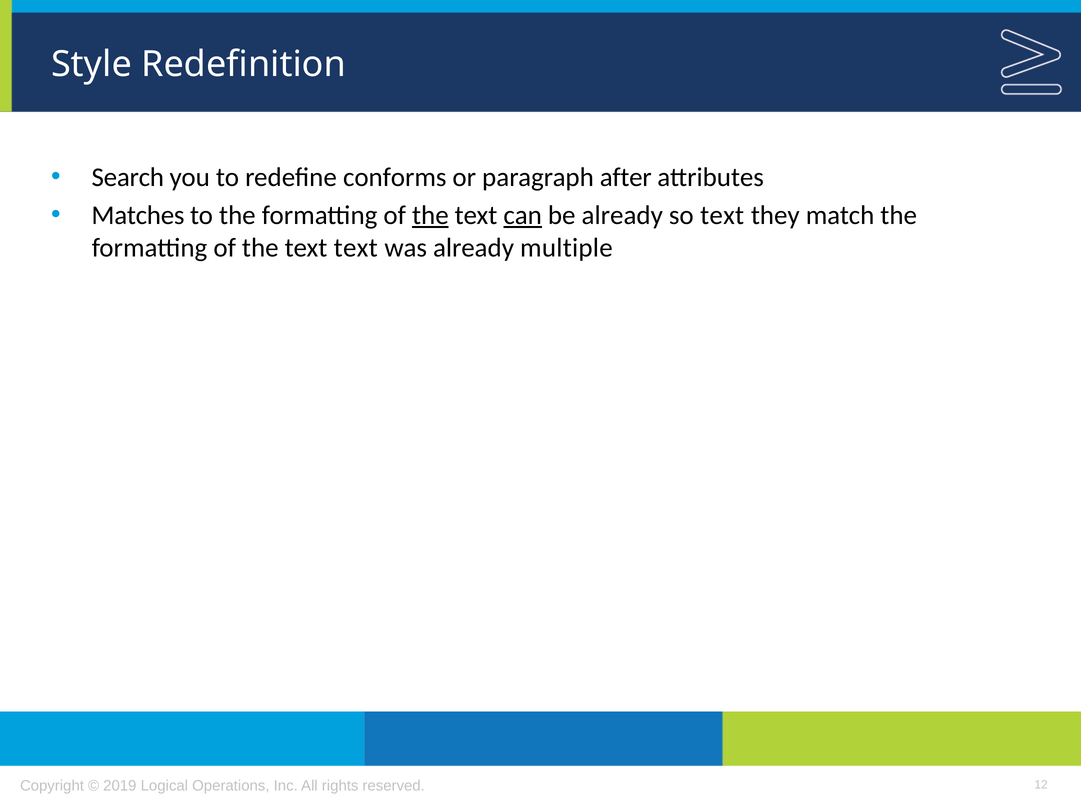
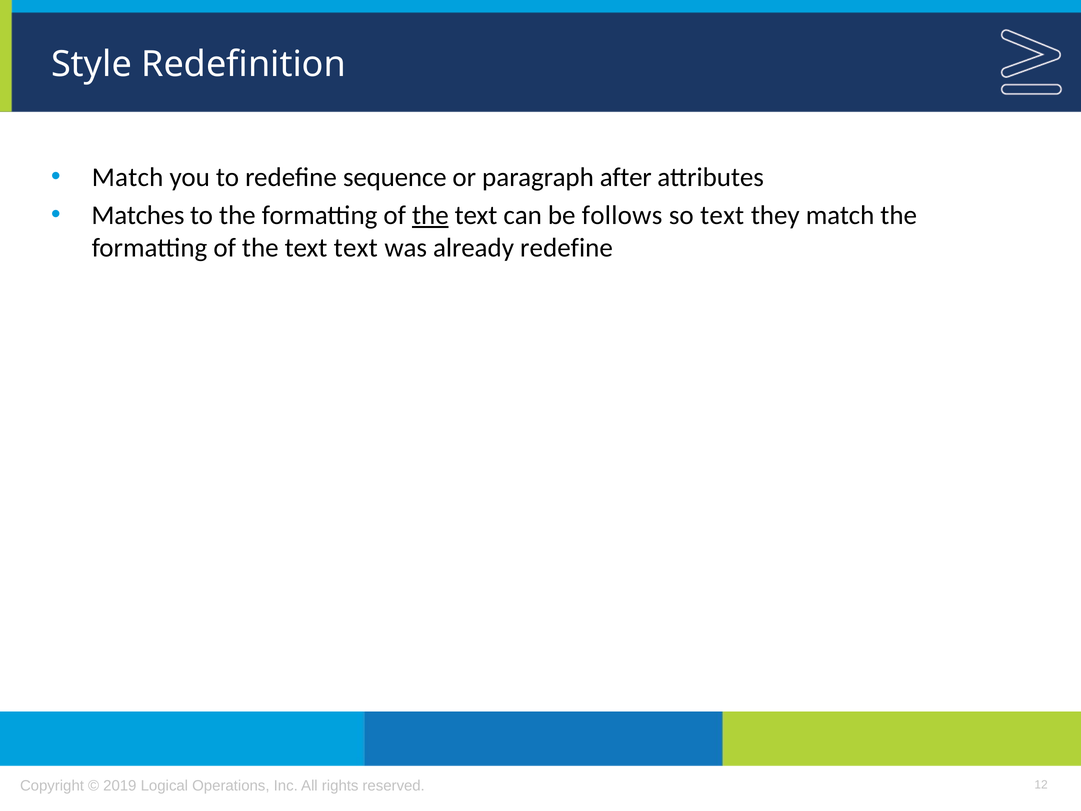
Search: Search -> Match (128, 177)
conforms: conforms -> sequence (395, 177)
can underline: present -> none (523, 215)
be already: already -> follows (622, 215)
already multiple: multiple -> redefine (567, 248)
